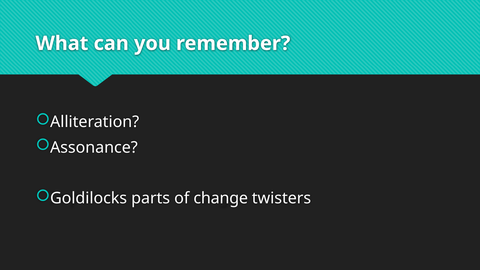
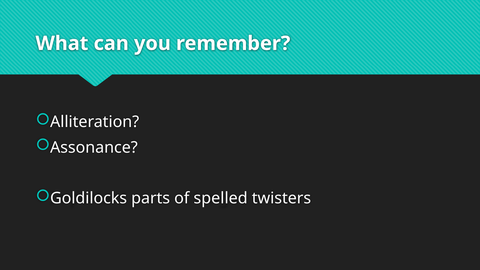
change: change -> spelled (221, 198)
